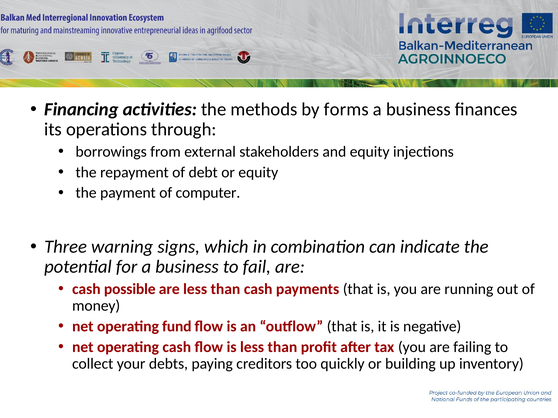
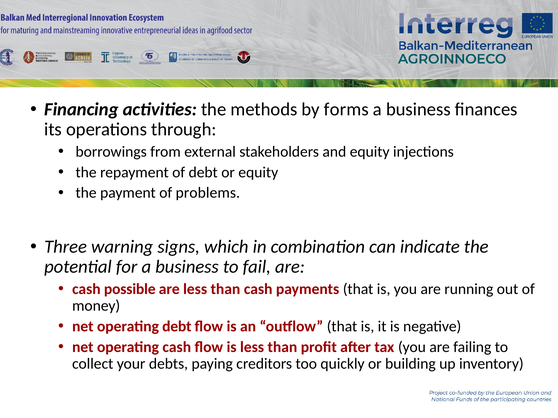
computer: computer -> problems (208, 193)
operating fund: fund -> debt (177, 327)
